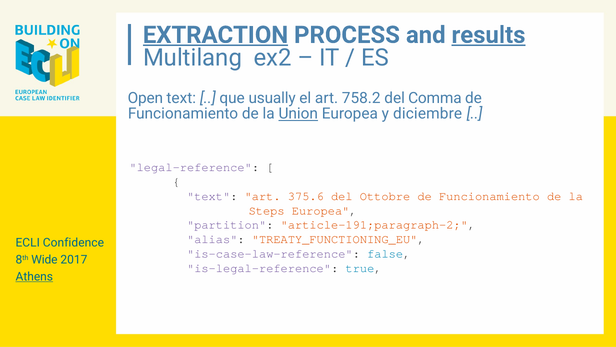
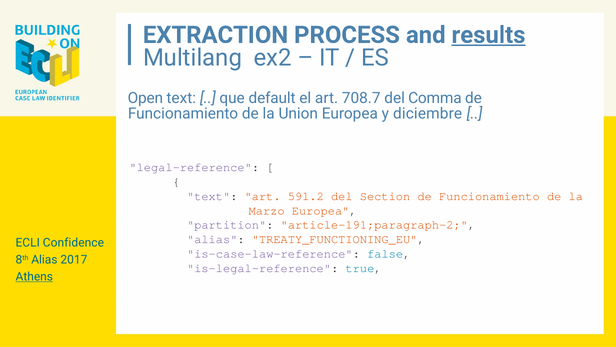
EXTRACTION underline: present -> none (216, 35)
usually: usually -> default (272, 98)
758.2: 758.2 -> 708.7 (361, 98)
Union underline: present -> none (298, 114)
375.6: 375.6 -> 591.2 (306, 196)
Ottobre: Ottobre -> Section (385, 196)
Steps: Steps -> Marzo (267, 210)
8th Wide: Wide -> Alias (44, 259)
